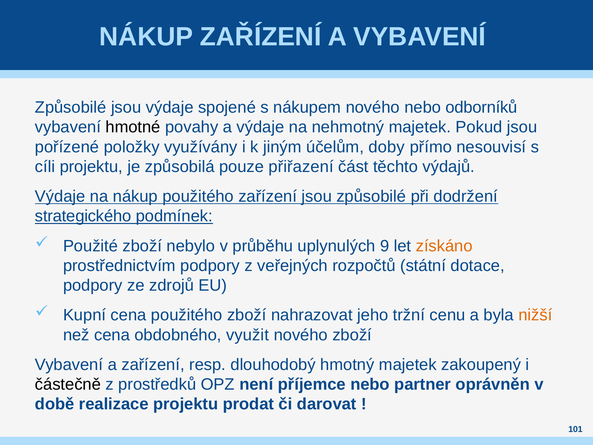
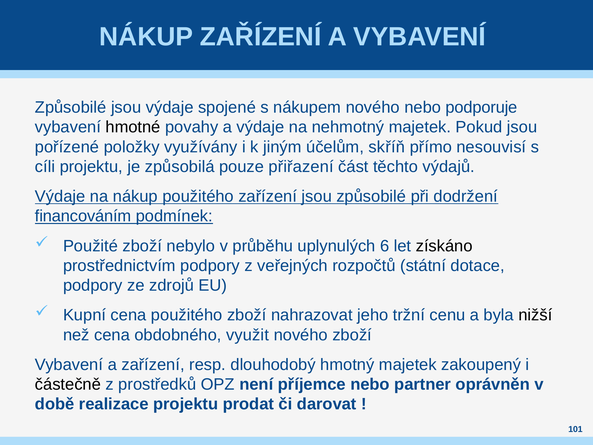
odborníků: odborníků -> podporuje (481, 107)
doby: doby -> skříň (387, 147)
strategického: strategického -> financováním (83, 216)
9: 9 -> 6 (385, 246)
získáno colour: orange -> black (444, 246)
nižší colour: orange -> black (535, 315)
